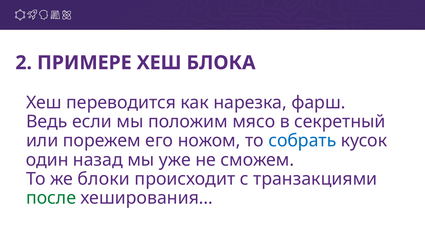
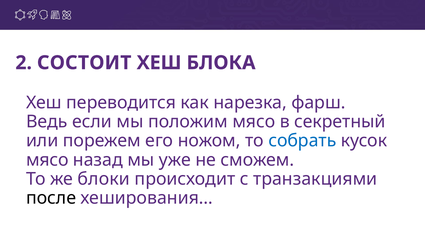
ПРИМЕРЕ: ПРИМЕРЕ -> СОСТОИТ (84, 63)
один: один -> мясо (47, 160)
после colour: green -> black (51, 198)
